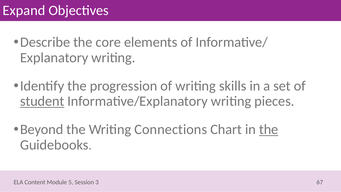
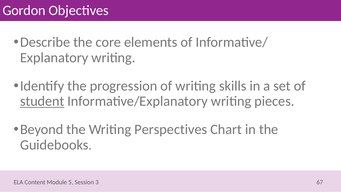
Expand: Expand -> Gordon (24, 10)
Connections: Connections -> Perspectives (171, 129)
the underline: present -> none (269, 129)
